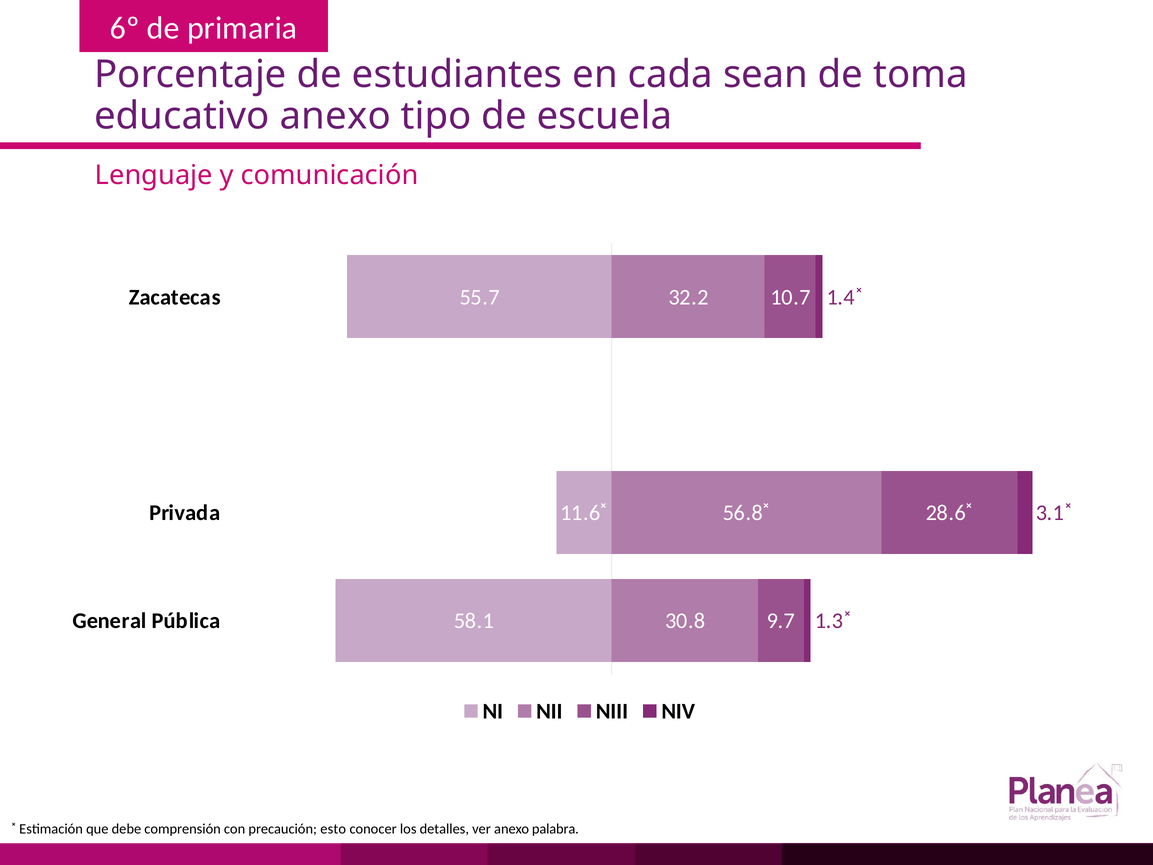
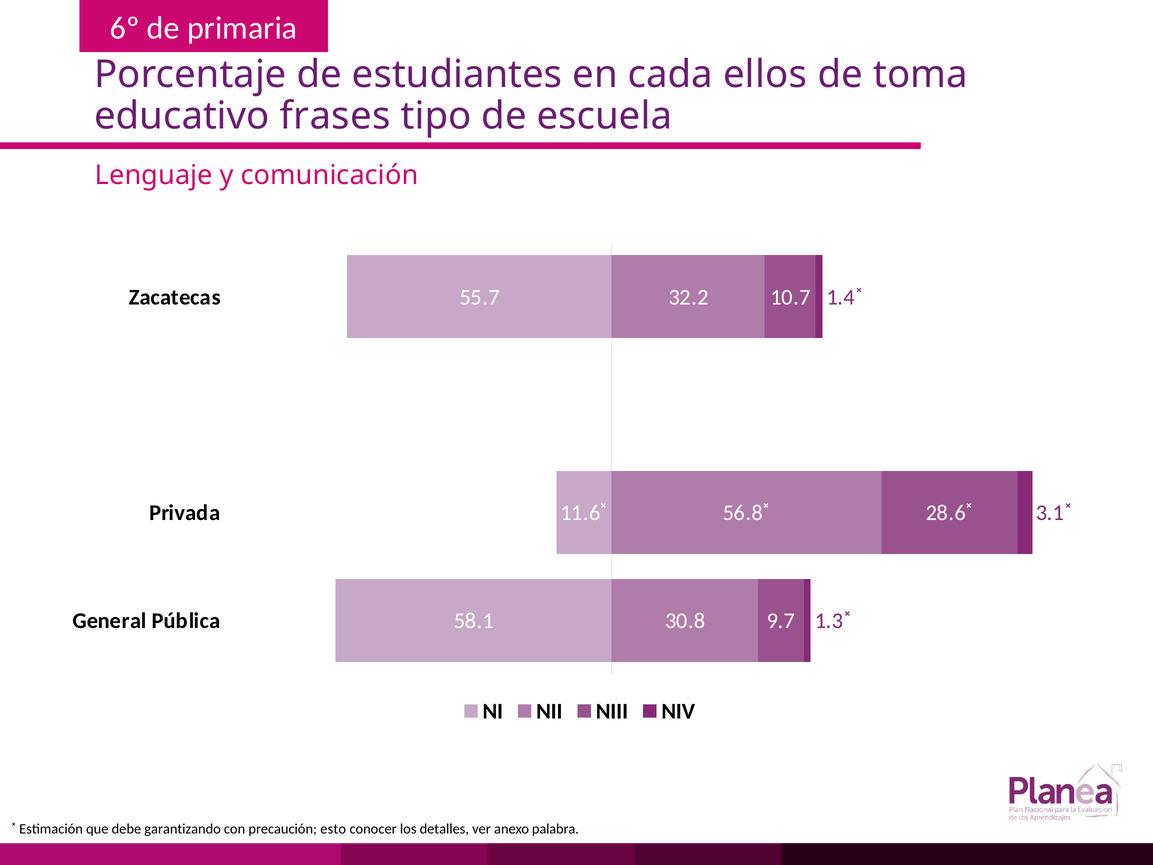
sean: sean -> ellos (765, 74)
educativo anexo: anexo -> frases (335, 116)
comprensión: comprensión -> garantizando (183, 829)
